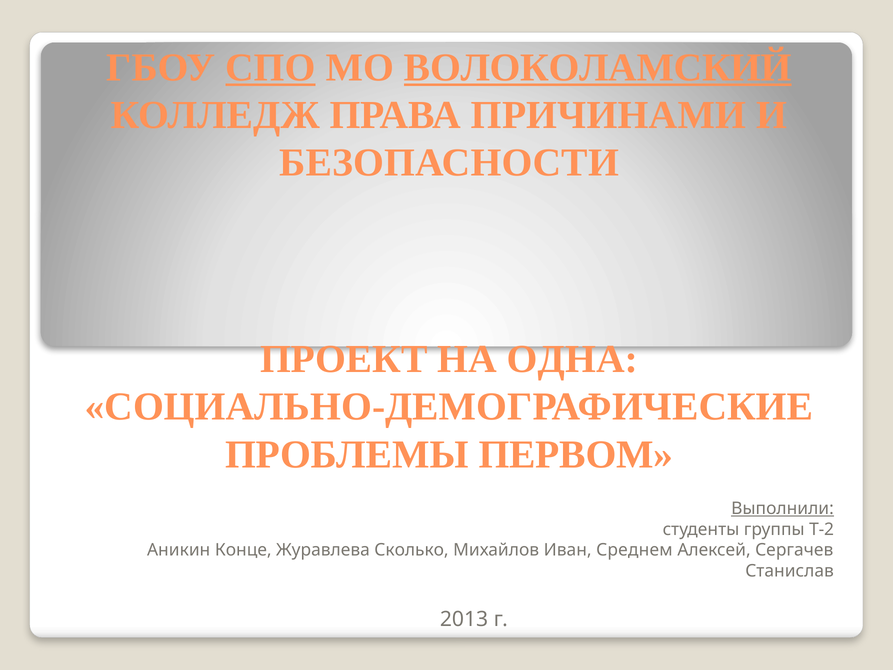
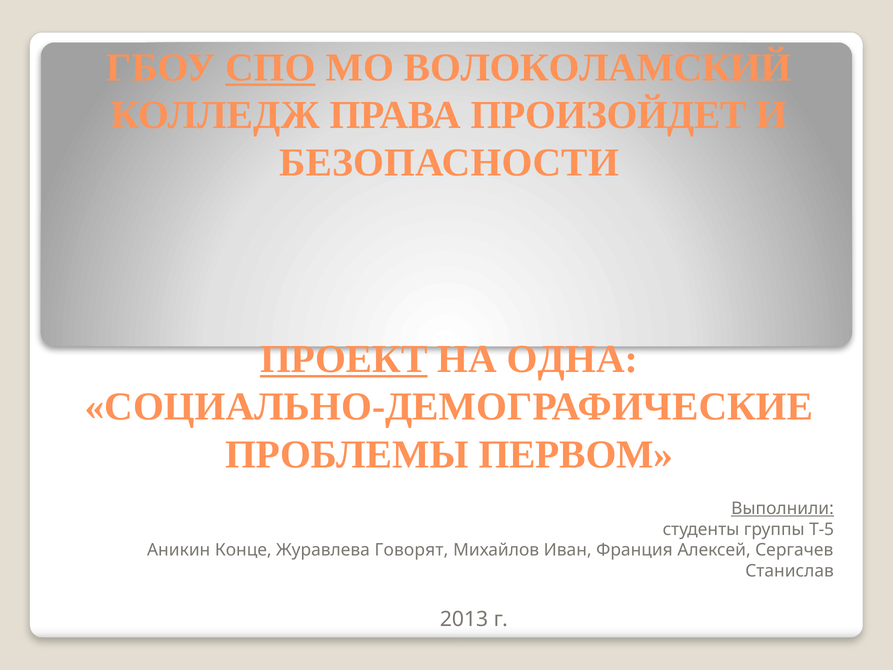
ВОЛОКОЛАМСКИЙ underline: present -> none (598, 67)
ПРИЧИНАМИ: ПРИЧИНАМИ -> ПРОИЗОЙДЕТ (609, 115)
ПРОЕКТ underline: none -> present (344, 359)
Т-2: Т-2 -> Т-5 (822, 529)
Сколько: Сколько -> Говорят (411, 550)
Среднем: Среднем -> Франция (634, 550)
